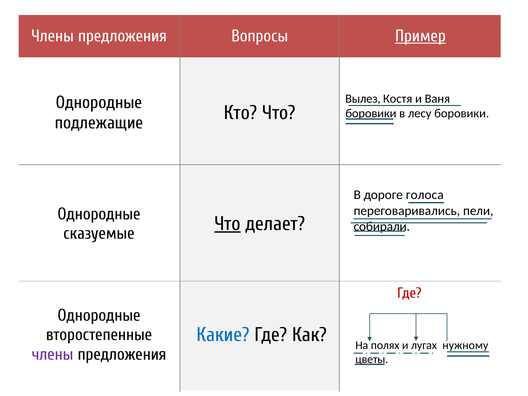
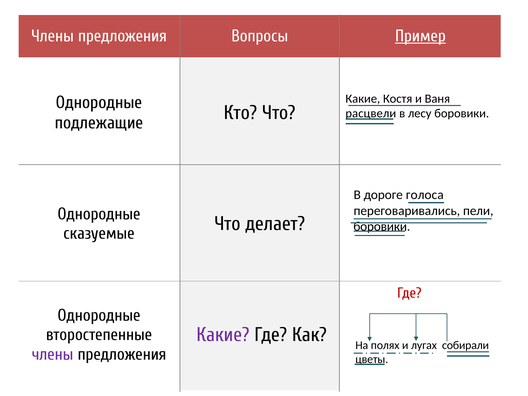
Вылез: Вылез -> Какие (363, 99)
боровики: боровики -> расцвели (371, 114)
собирали: собирали -> боровики (382, 227)
Что underline: present -> none (227, 224)
Какие colour: blue -> purple (223, 335)
нужному: нужному -> собирали (465, 345)
